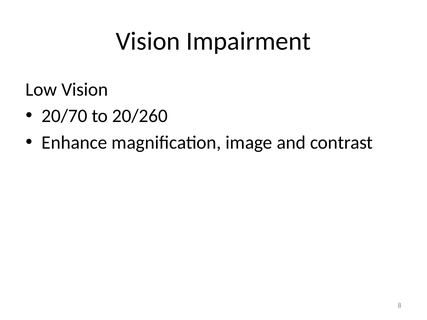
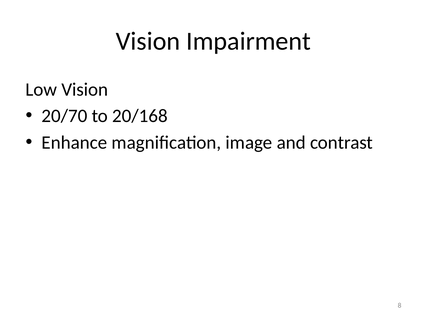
20/260: 20/260 -> 20/168 (140, 116)
